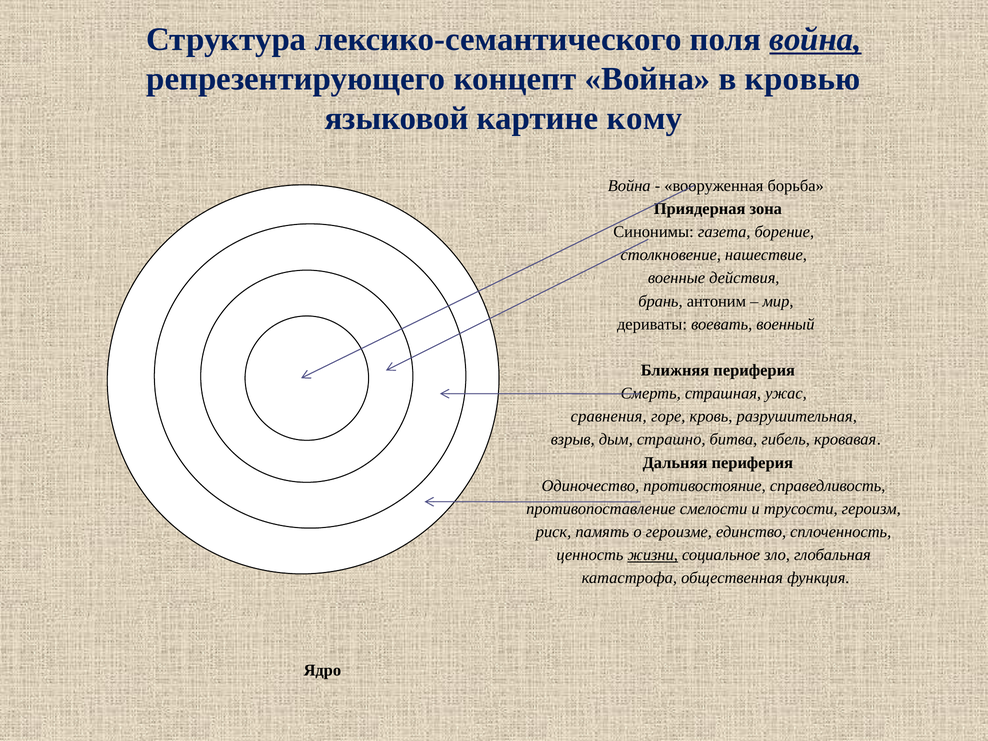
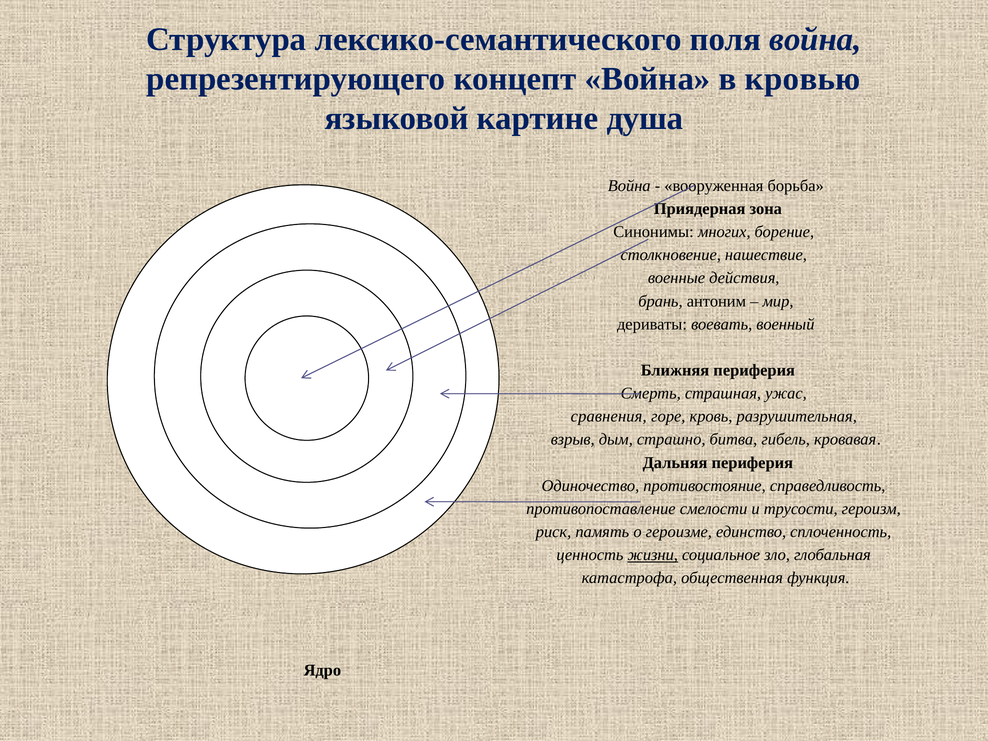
война underline: present -> none (815, 39)
кому: кому -> душа (645, 119)
газета: газета -> многих (724, 232)
